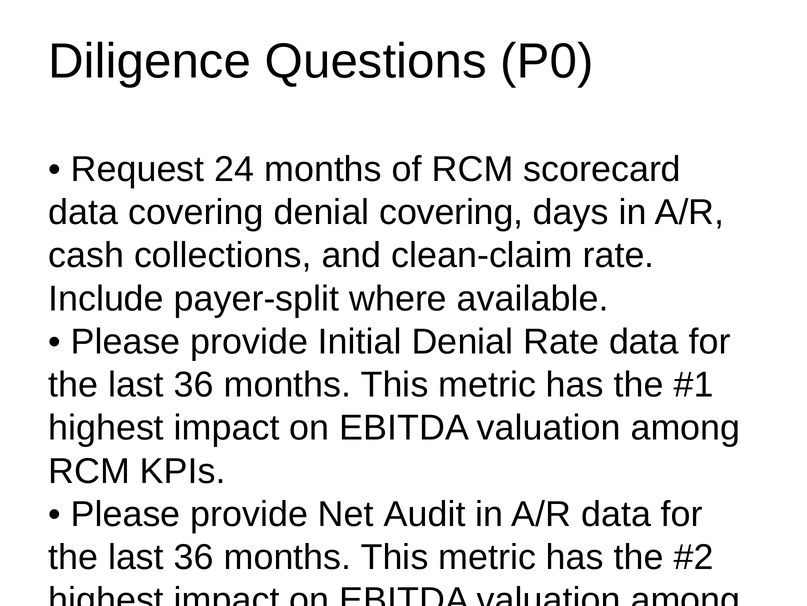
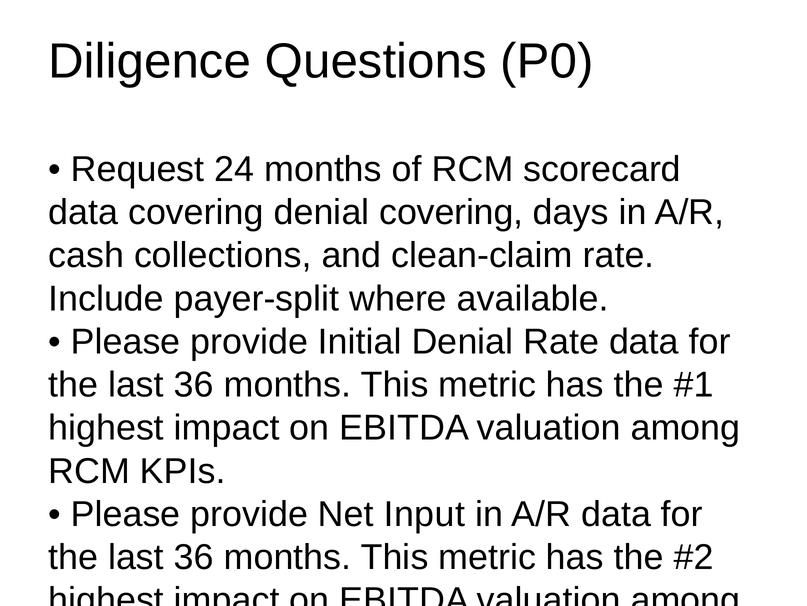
Audit: Audit -> Input (424, 514)
